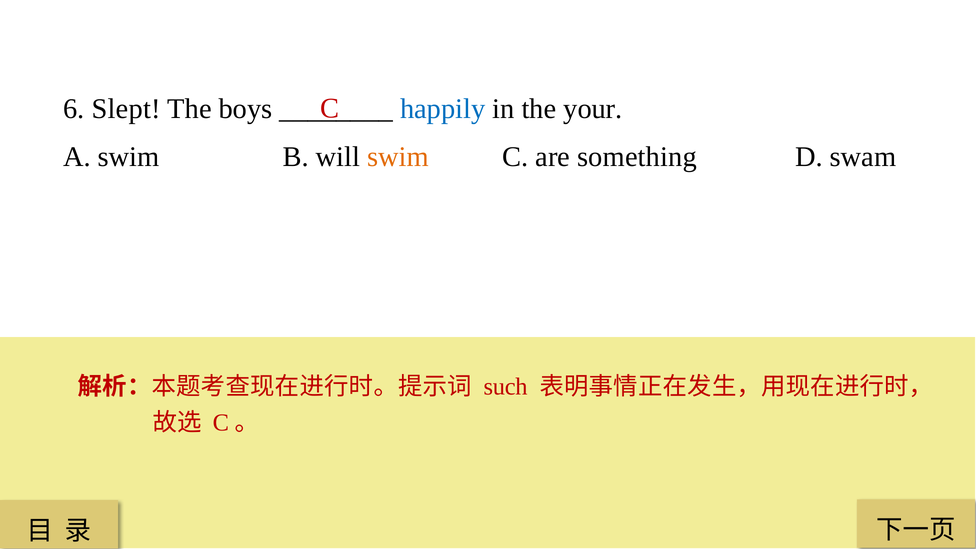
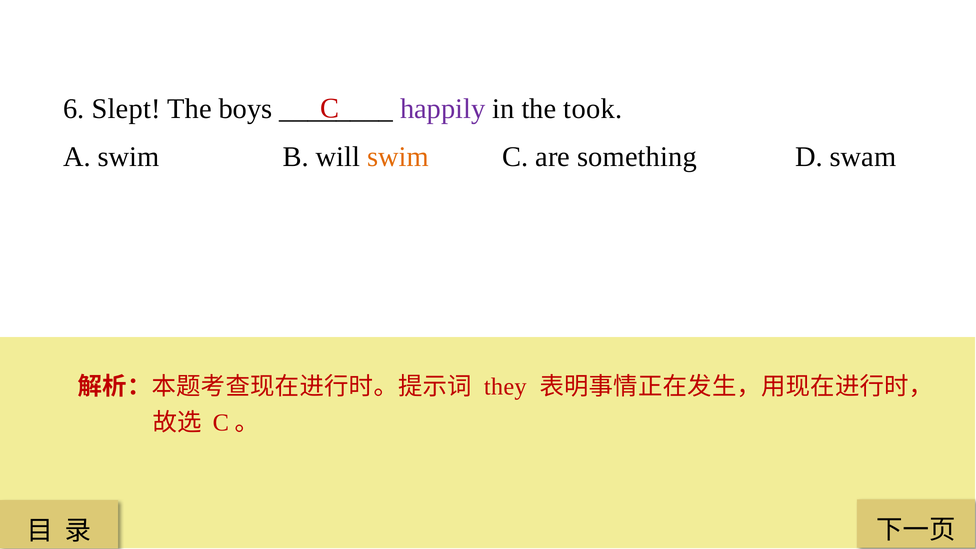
happily colour: blue -> purple (443, 109)
your: your -> took (593, 109)
such: such -> they (505, 387)
